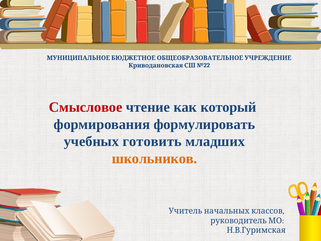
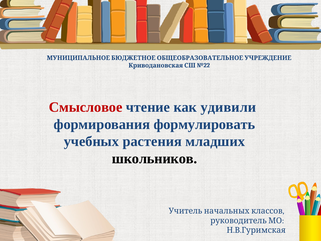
который: который -> удивили (228, 107)
готовить: готовить -> растения (152, 141)
школьников colour: orange -> black (154, 158)
